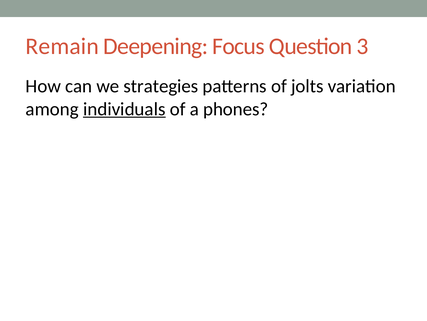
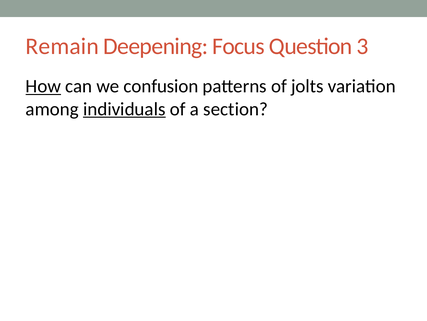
How underline: none -> present (43, 86)
strategies: strategies -> confusion (161, 86)
phones: phones -> section (236, 109)
